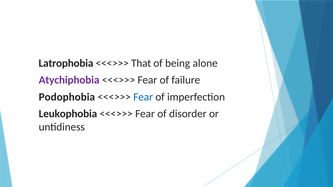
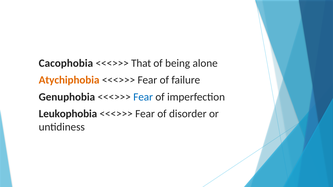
Latrophobia: Latrophobia -> Cacophobia (66, 63)
Atychiphobia colour: purple -> orange (69, 80)
Podophobia: Podophobia -> Genuphobia (67, 97)
